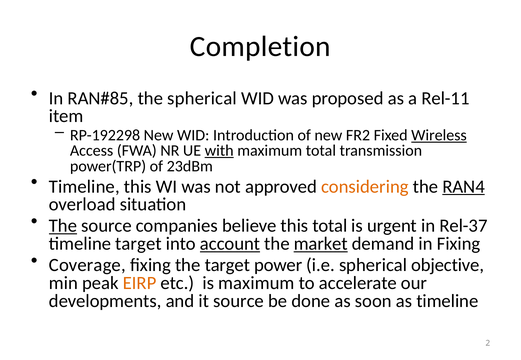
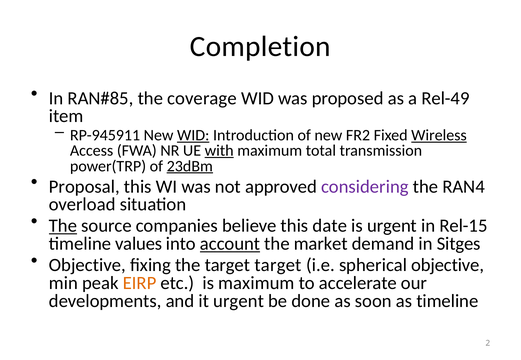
the spherical: spherical -> coverage (202, 98)
Rel-11: Rel-11 -> Rel-49 (445, 98)
RP-192298: RP-192298 -> RP-945911 (105, 136)
WID underline: none -> present (193, 136)
23dBm underline: none -> present (190, 166)
Timeline: Timeline -> Proposal (84, 187)
considering colour: orange -> purple (365, 187)
RAN4 underline: present -> none (464, 187)
this total: total -> date (330, 226)
Rel-37: Rel-37 -> Rel-15 (463, 226)
timeline target: target -> values (139, 244)
market underline: present -> none (321, 244)
in Fixing: Fixing -> Sitges (459, 244)
Coverage: Coverage -> Objective (87, 266)
target power: power -> target (278, 266)
it source: source -> urgent (239, 302)
